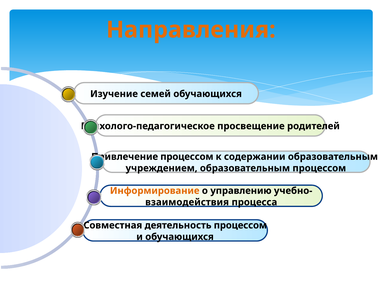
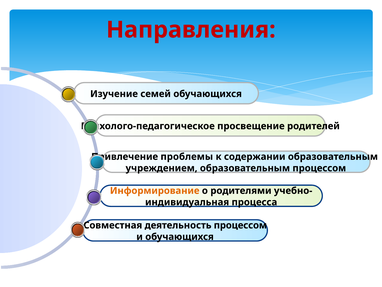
Направления colour: orange -> red (191, 30)
процессом: процессом -> проблемы (187, 156)
управлению: управлению -> родителями (241, 190)
взаимодействия: взаимодействия -> индивидуальная (187, 202)
